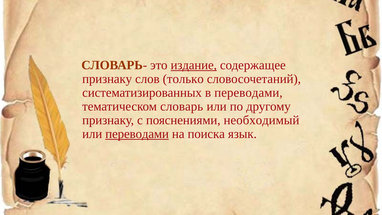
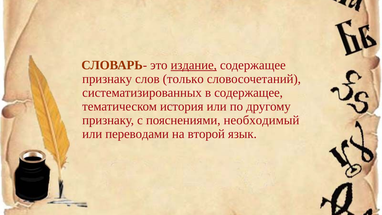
в переводами: переводами -> содержащее (249, 93)
словарь: словарь -> история (182, 106)
переводами underline: present -> none (137, 134)
поиска: поиска -> второй (206, 134)
